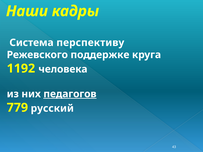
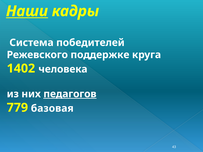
Наши underline: none -> present (27, 11)
перспективу: перспективу -> победителей (90, 43)
1192: 1192 -> 1402 (21, 69)
русский: русский -> базовая (52, 109)
